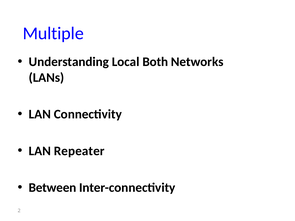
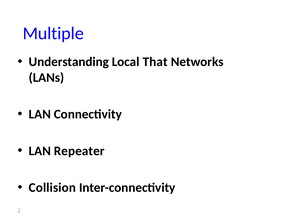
Both: Both -> That (155, 62)
Between: Between -> Collision (52, 188)
